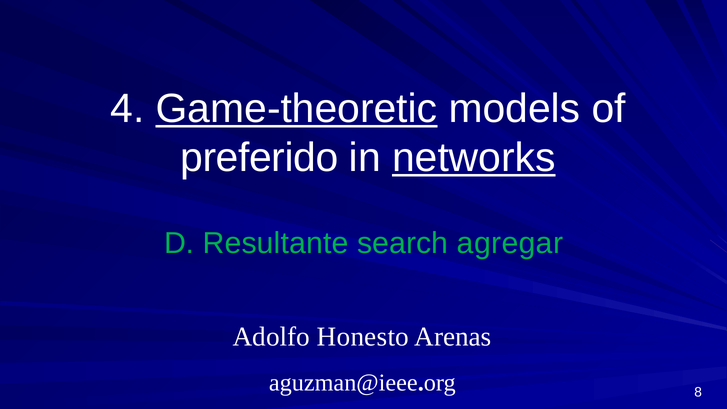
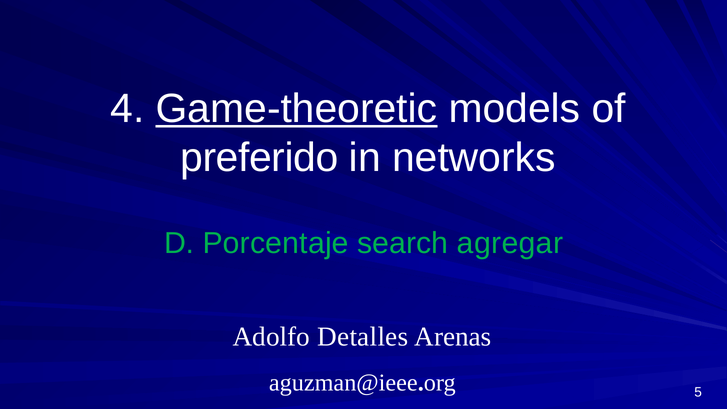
networks underline: present -> none (474, 158)
Resultante: Resultante -> Porcentaje (276, 243)
Honesto: Honesto -> Detalles (363, 337)
8: 8 -> 5 (698, 392)
